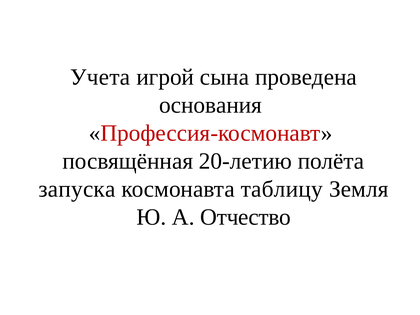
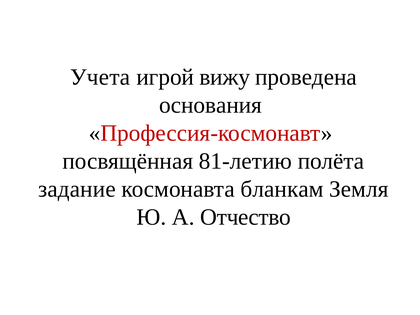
сына: сына -> вижу (225, 77)
20-летию: 20-летию -> 81-летию (245, 161)
запуска: запуска -> задание (77, 189)
таблицу: таблицу -> бланкам (282, 189)
